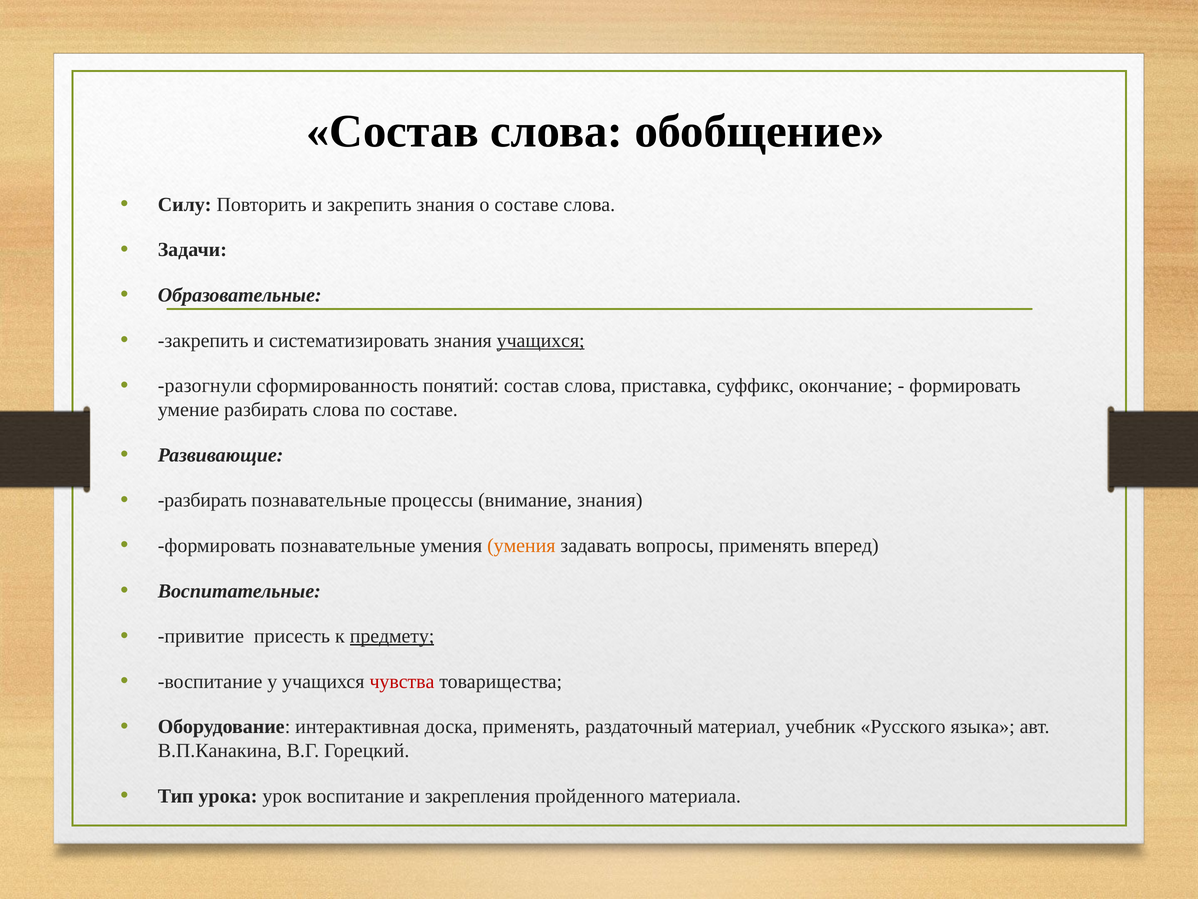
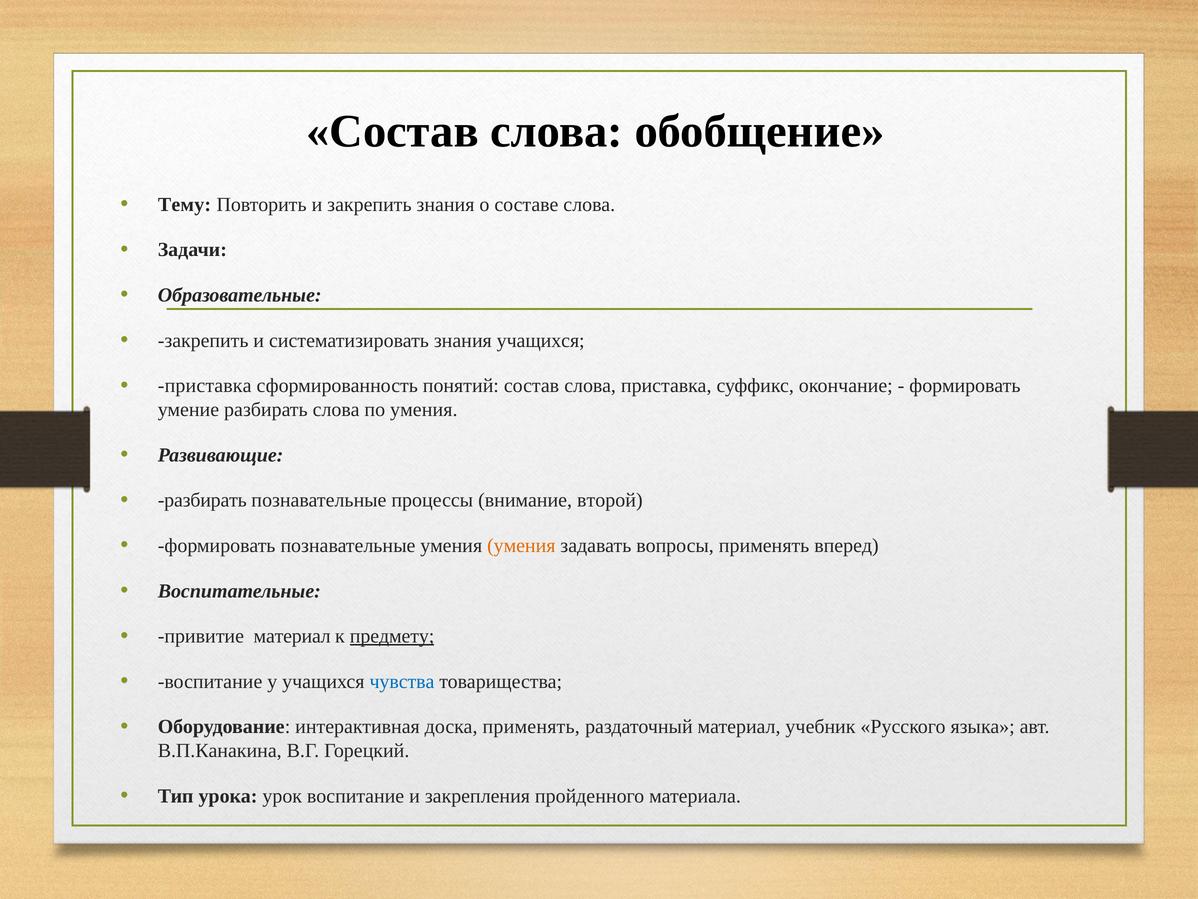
Силу: Силу -> Тему (185, 204)
учащихся underline: present -> none (541, 340)
разогнули: разогнули -> приставка (205, 386)
по составе: составе -> умения (424, 410)
внимание знания: знания -> второй (610, 500)
привитие присесть: присесть -> материал (292, 636)
чувства colour: red -> blue (402, 681)
